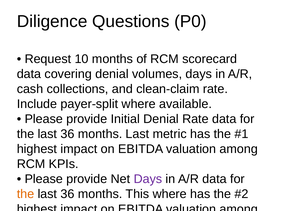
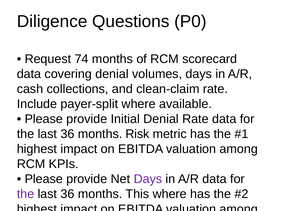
10: 10 -> 74 (82, 59)
months Last: Last -> Risk (137, 134)
the colour: orange -> purple (25, 194)
